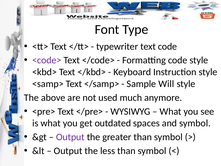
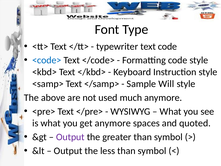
<code> colour: purple -> blue (47, 60)
get outdated: outdated -> anymore (113, 123)
and symbol: symbol -> quoted (195, 123)
